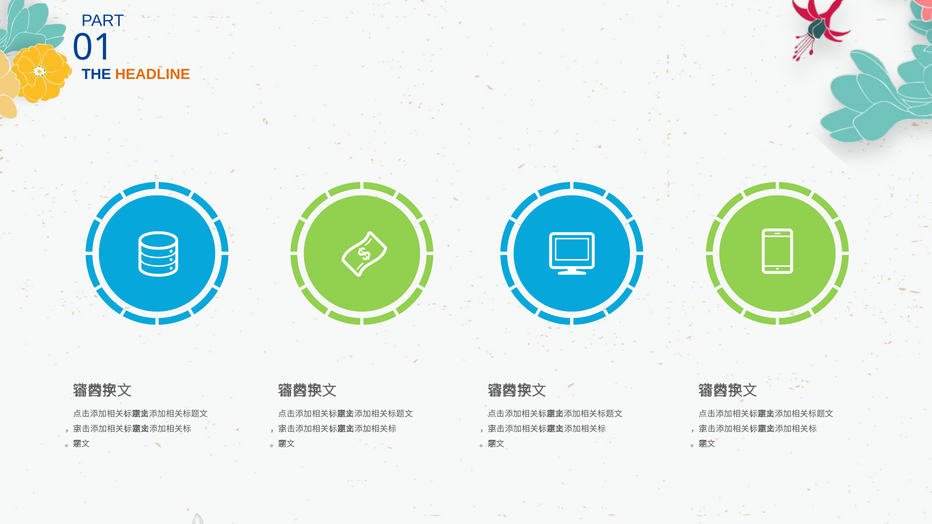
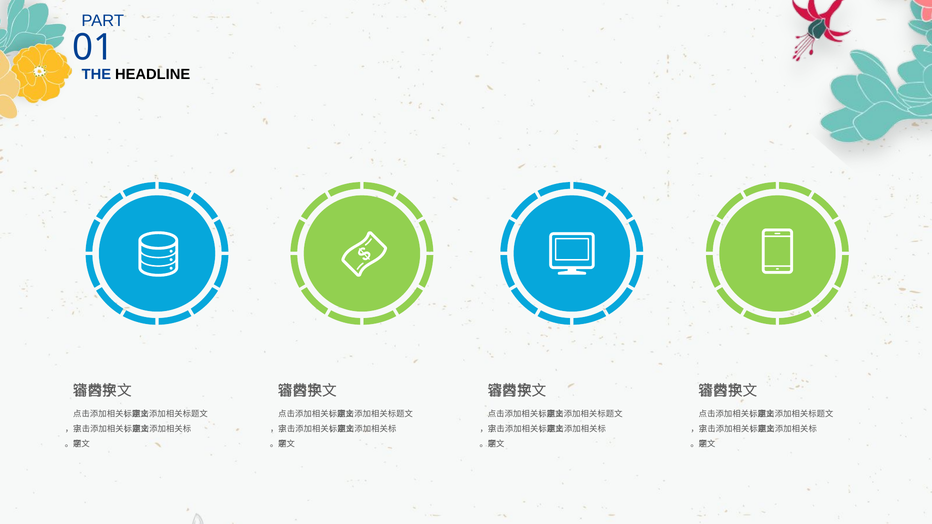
HEADLINE colour: orange -> black (153, 74)
